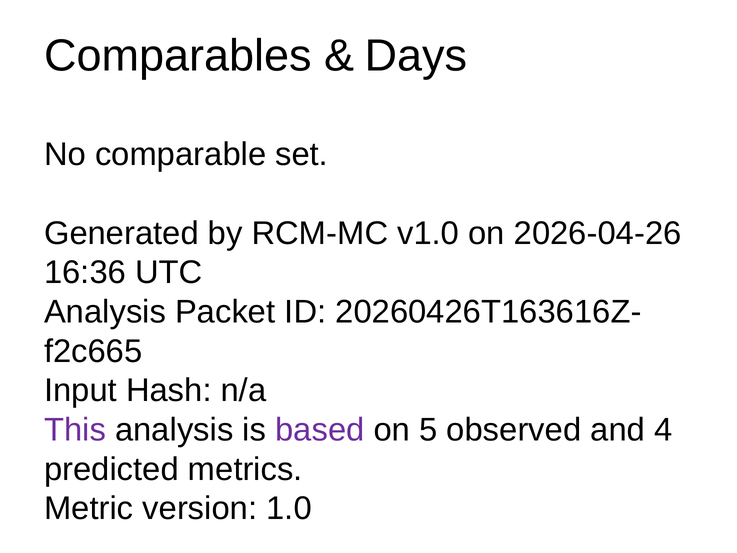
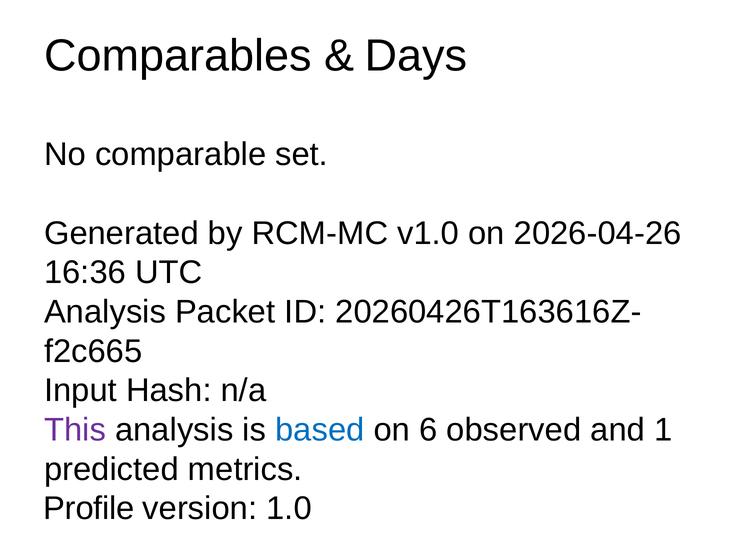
based colour: purple -> blue (320, 430)
5: 5 -> 6 (428, 430)
4: 4 -> 1 (663, 430)
Metric: Metric -> Profile (89, 508)
